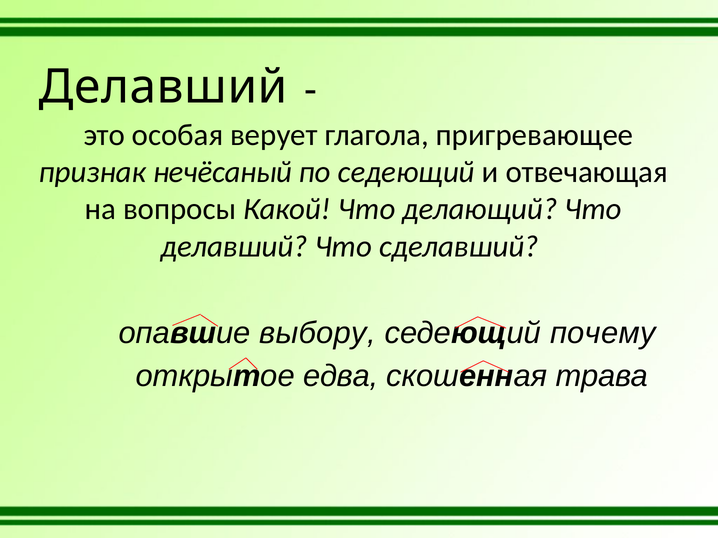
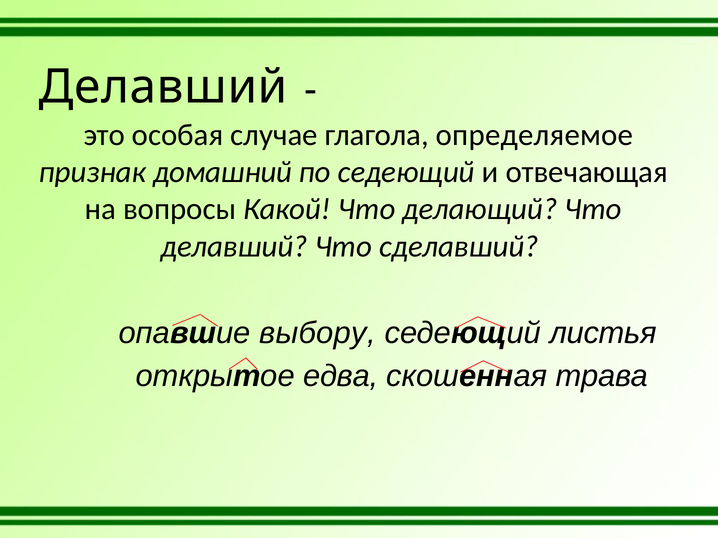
верует: верует -> случае (274, 135)
пригревающее: пригревающее -> определяемое (534, 135)
нечёсаный: нечёсаный -> домашний (223, 172)
почему: почему -> листья (603, 333)
